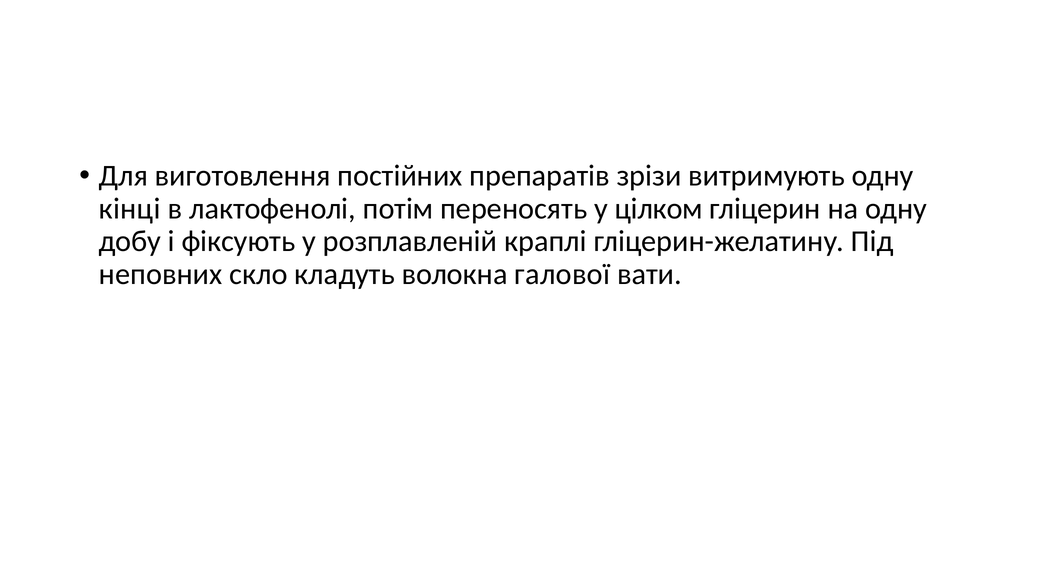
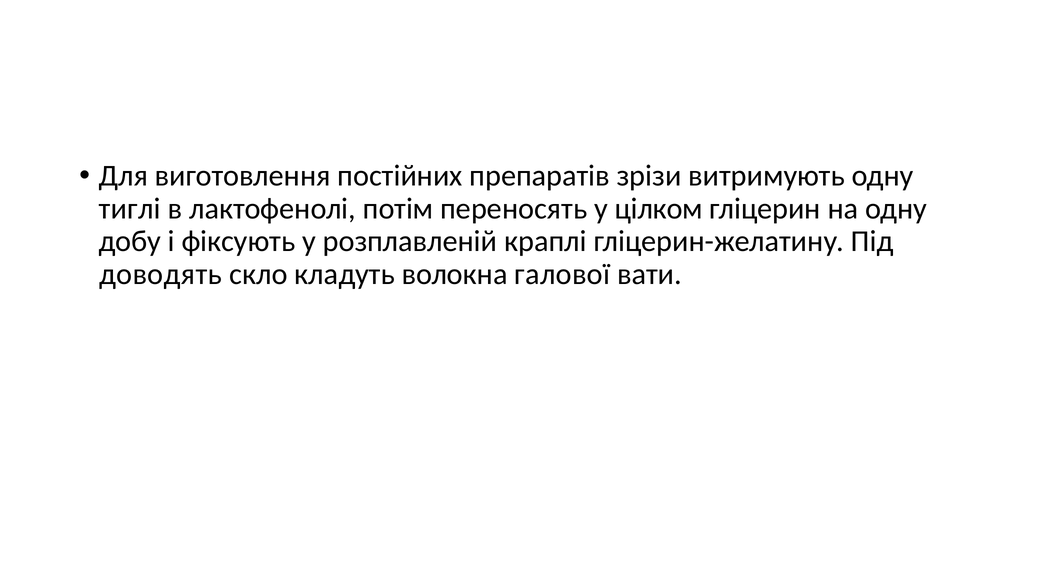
кінці: кінці -> тиглі (130, 209)
неповних: неповних -> доводять (160, 274)
